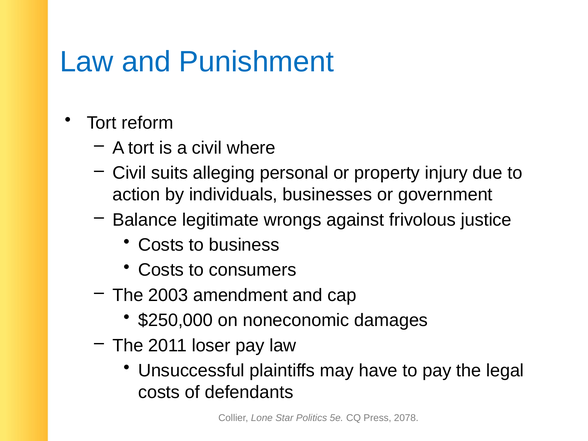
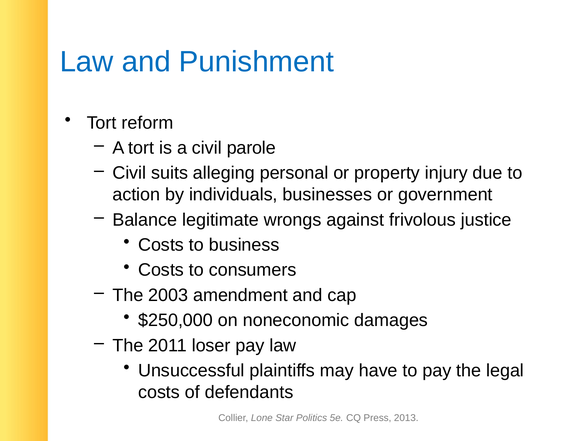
where: where -> parole (251, 148)
2078: 2078 -> 2013 (406, 418)
